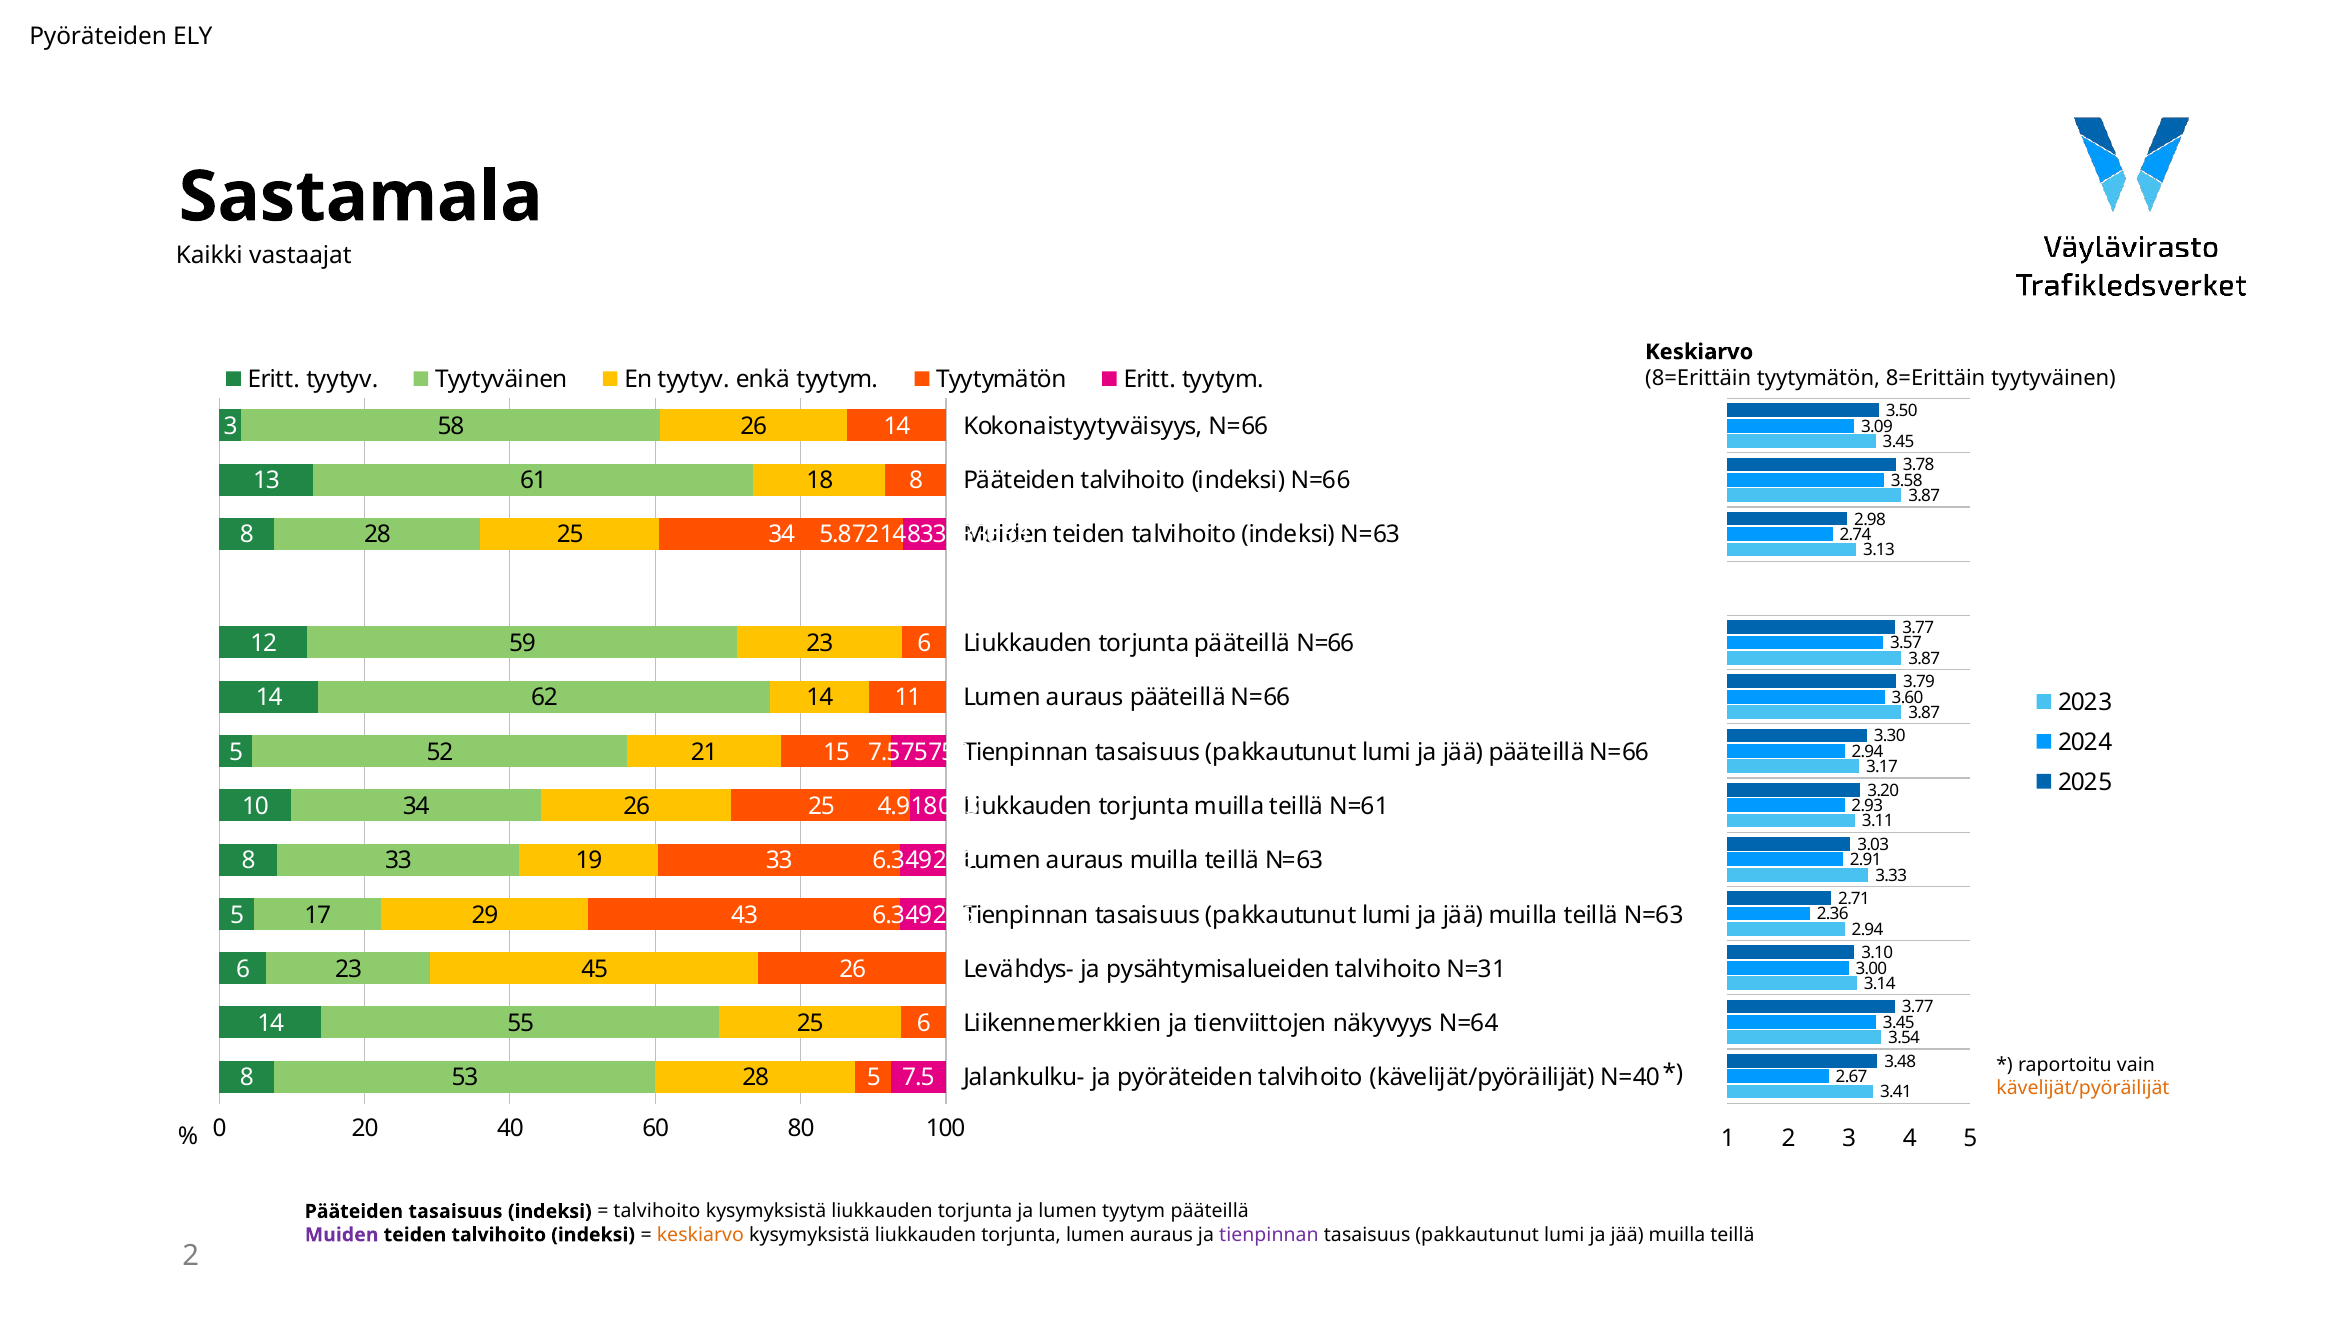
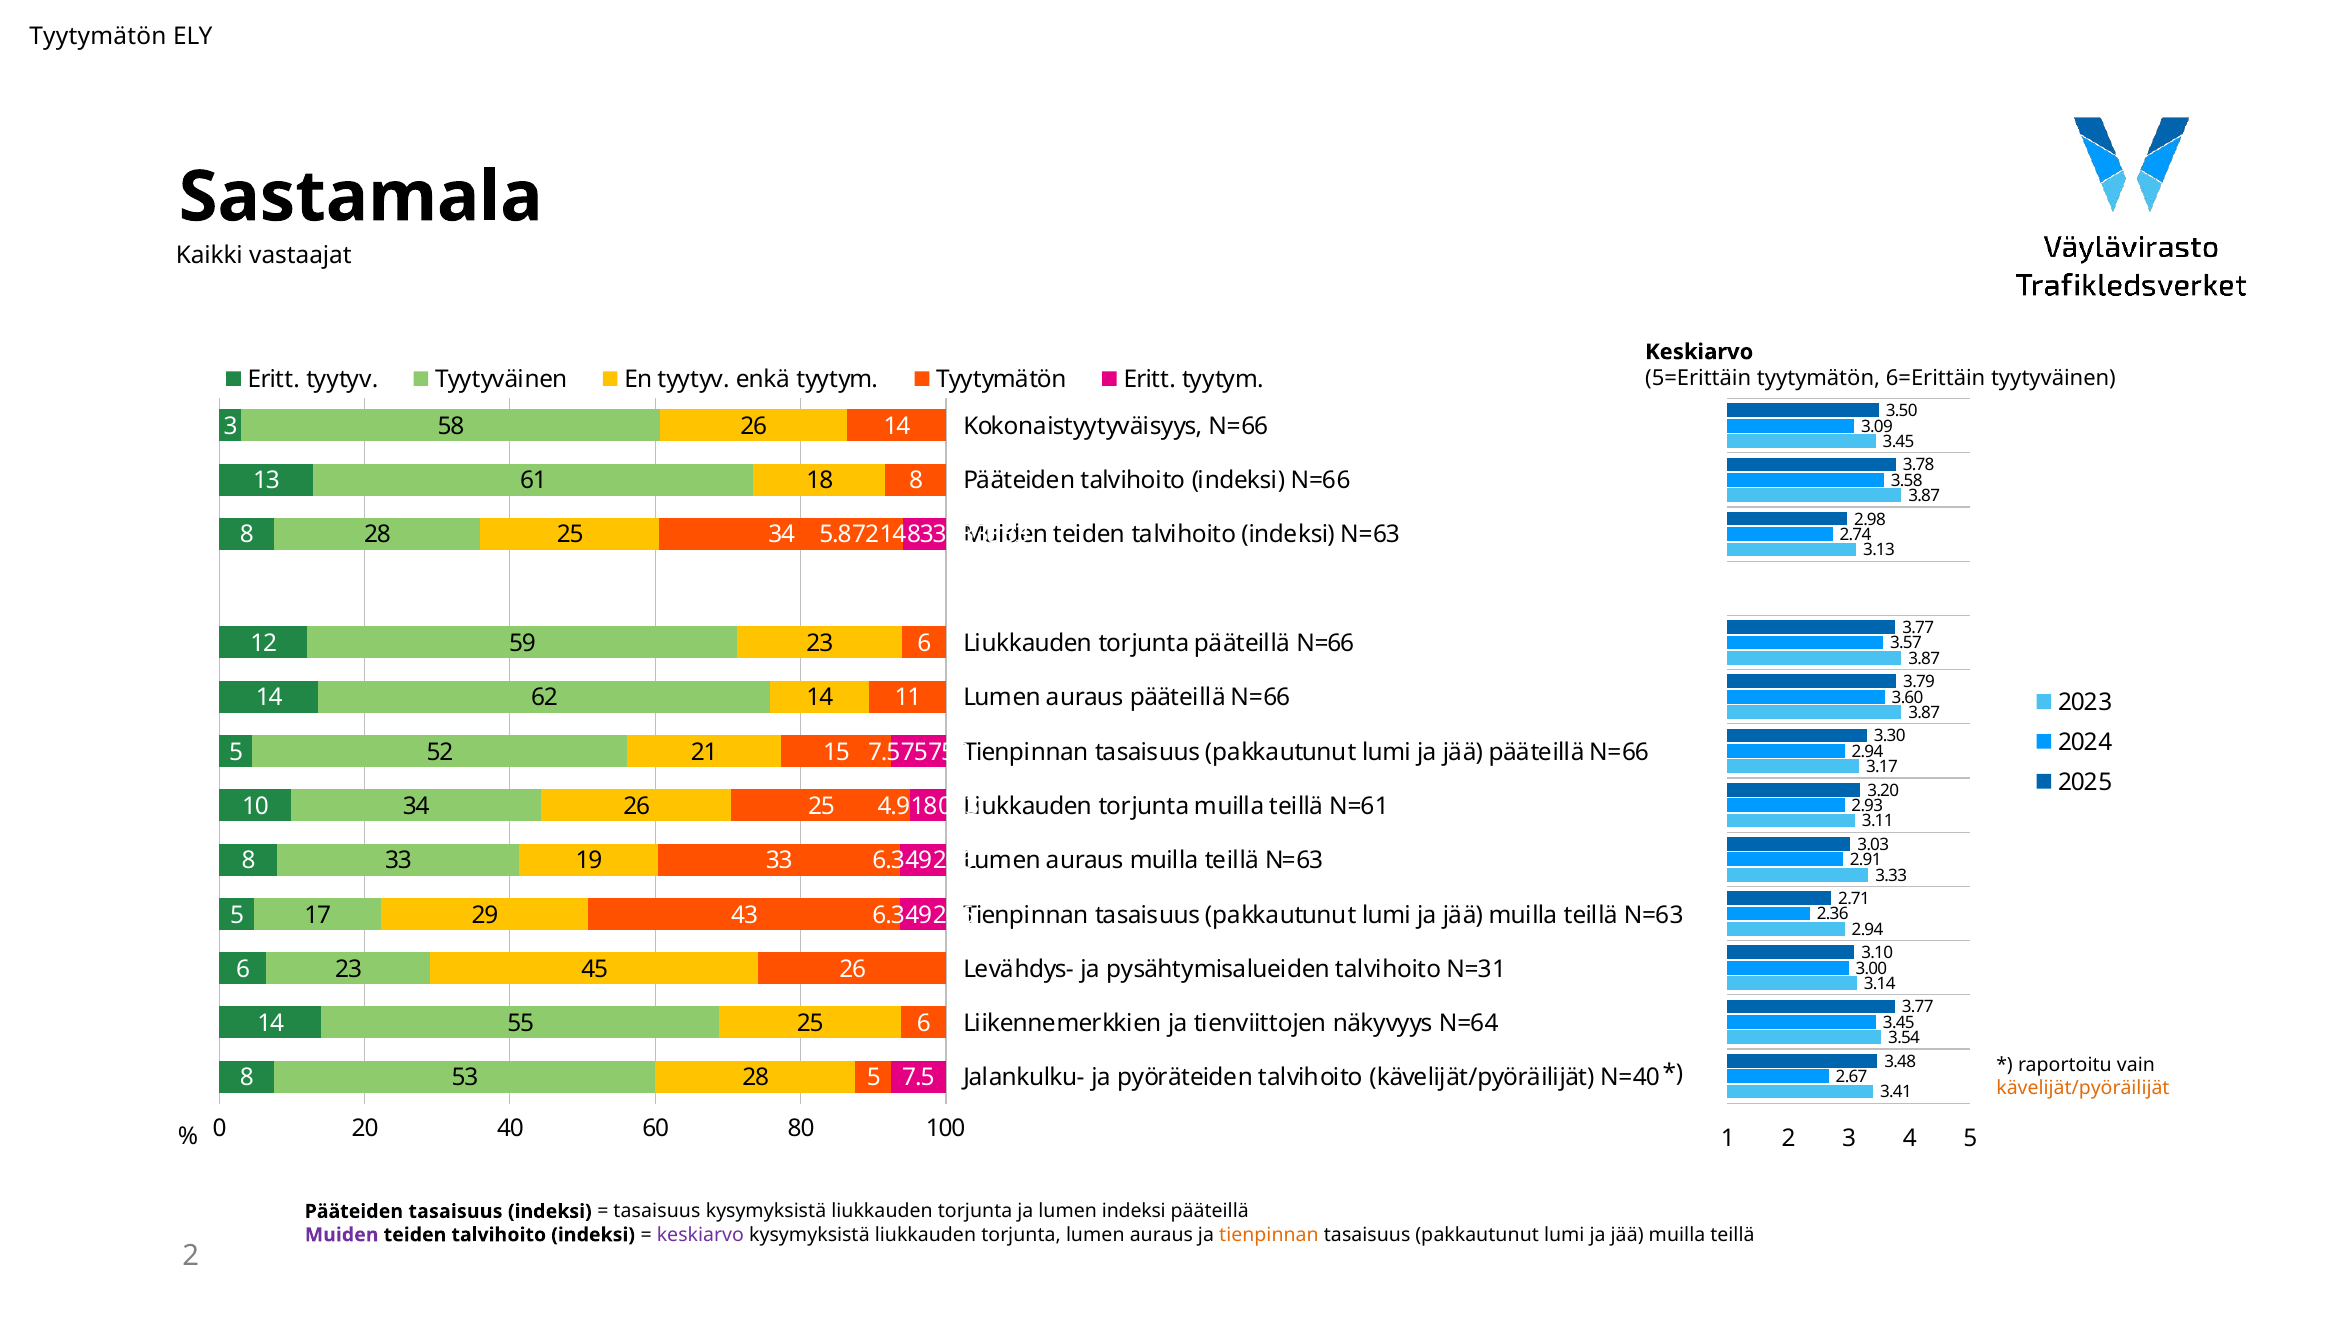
Pyöräteiden: Pyöräteiden -> Tyytymätön (98, 36)
8=Erittäin: 8=Erittäin -> 5=Erittäin (1698, 378)
tyytymätön 8=Erittäin: 8=Erittäin -> 6=Erittäin (1936, 378)
talvihoito: talvihoito -> tasaisuus (657, 1211)
lumen tyytym: tyytym -> indeksi (1134, 1211)
keskiarvo colour: orange -> purple (700, 1235)
tienpinnan colour: purple -> orange (1269, 1235)
